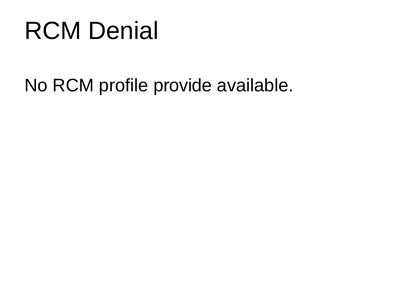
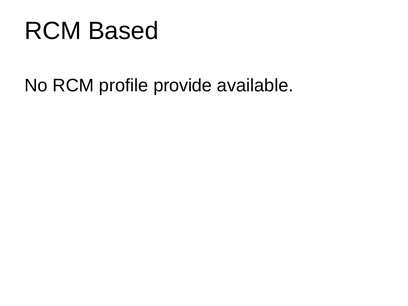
Denial: Denial -> Based (123, 31)
